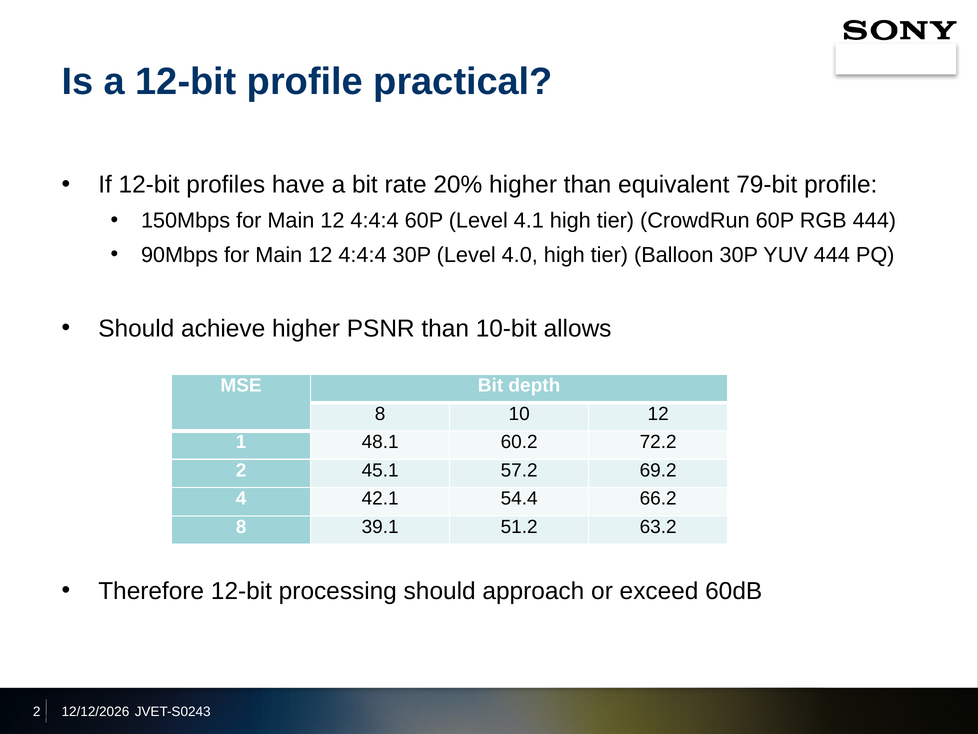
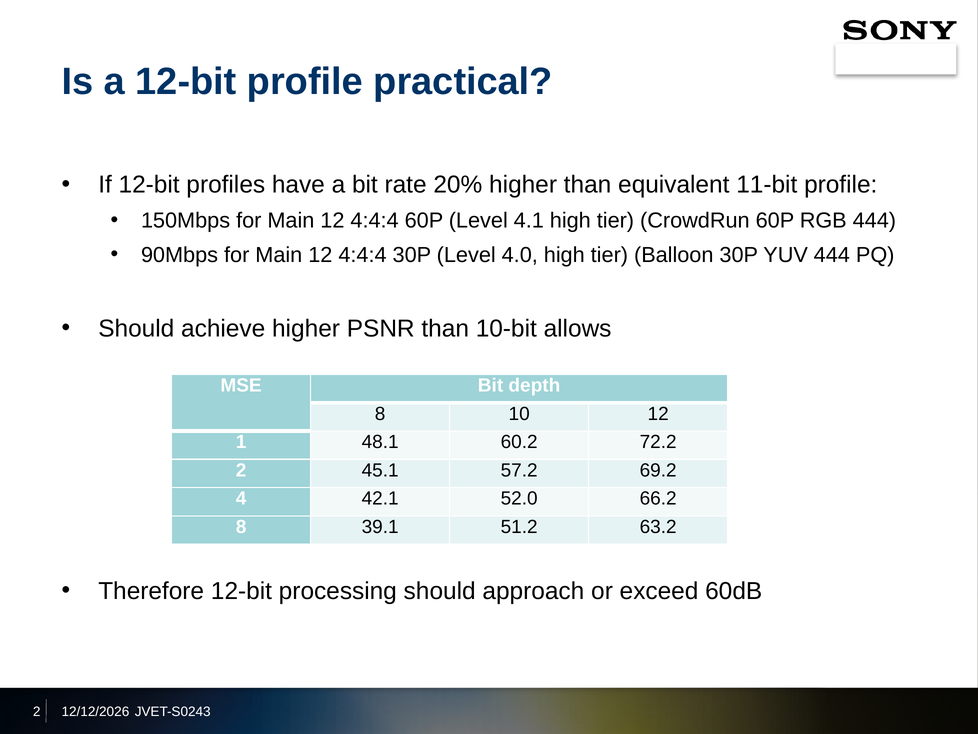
79-bit: 79-bit -> 11-bit (767, 185)
54.4: 54.4 -> 52.0 (519, 498)
